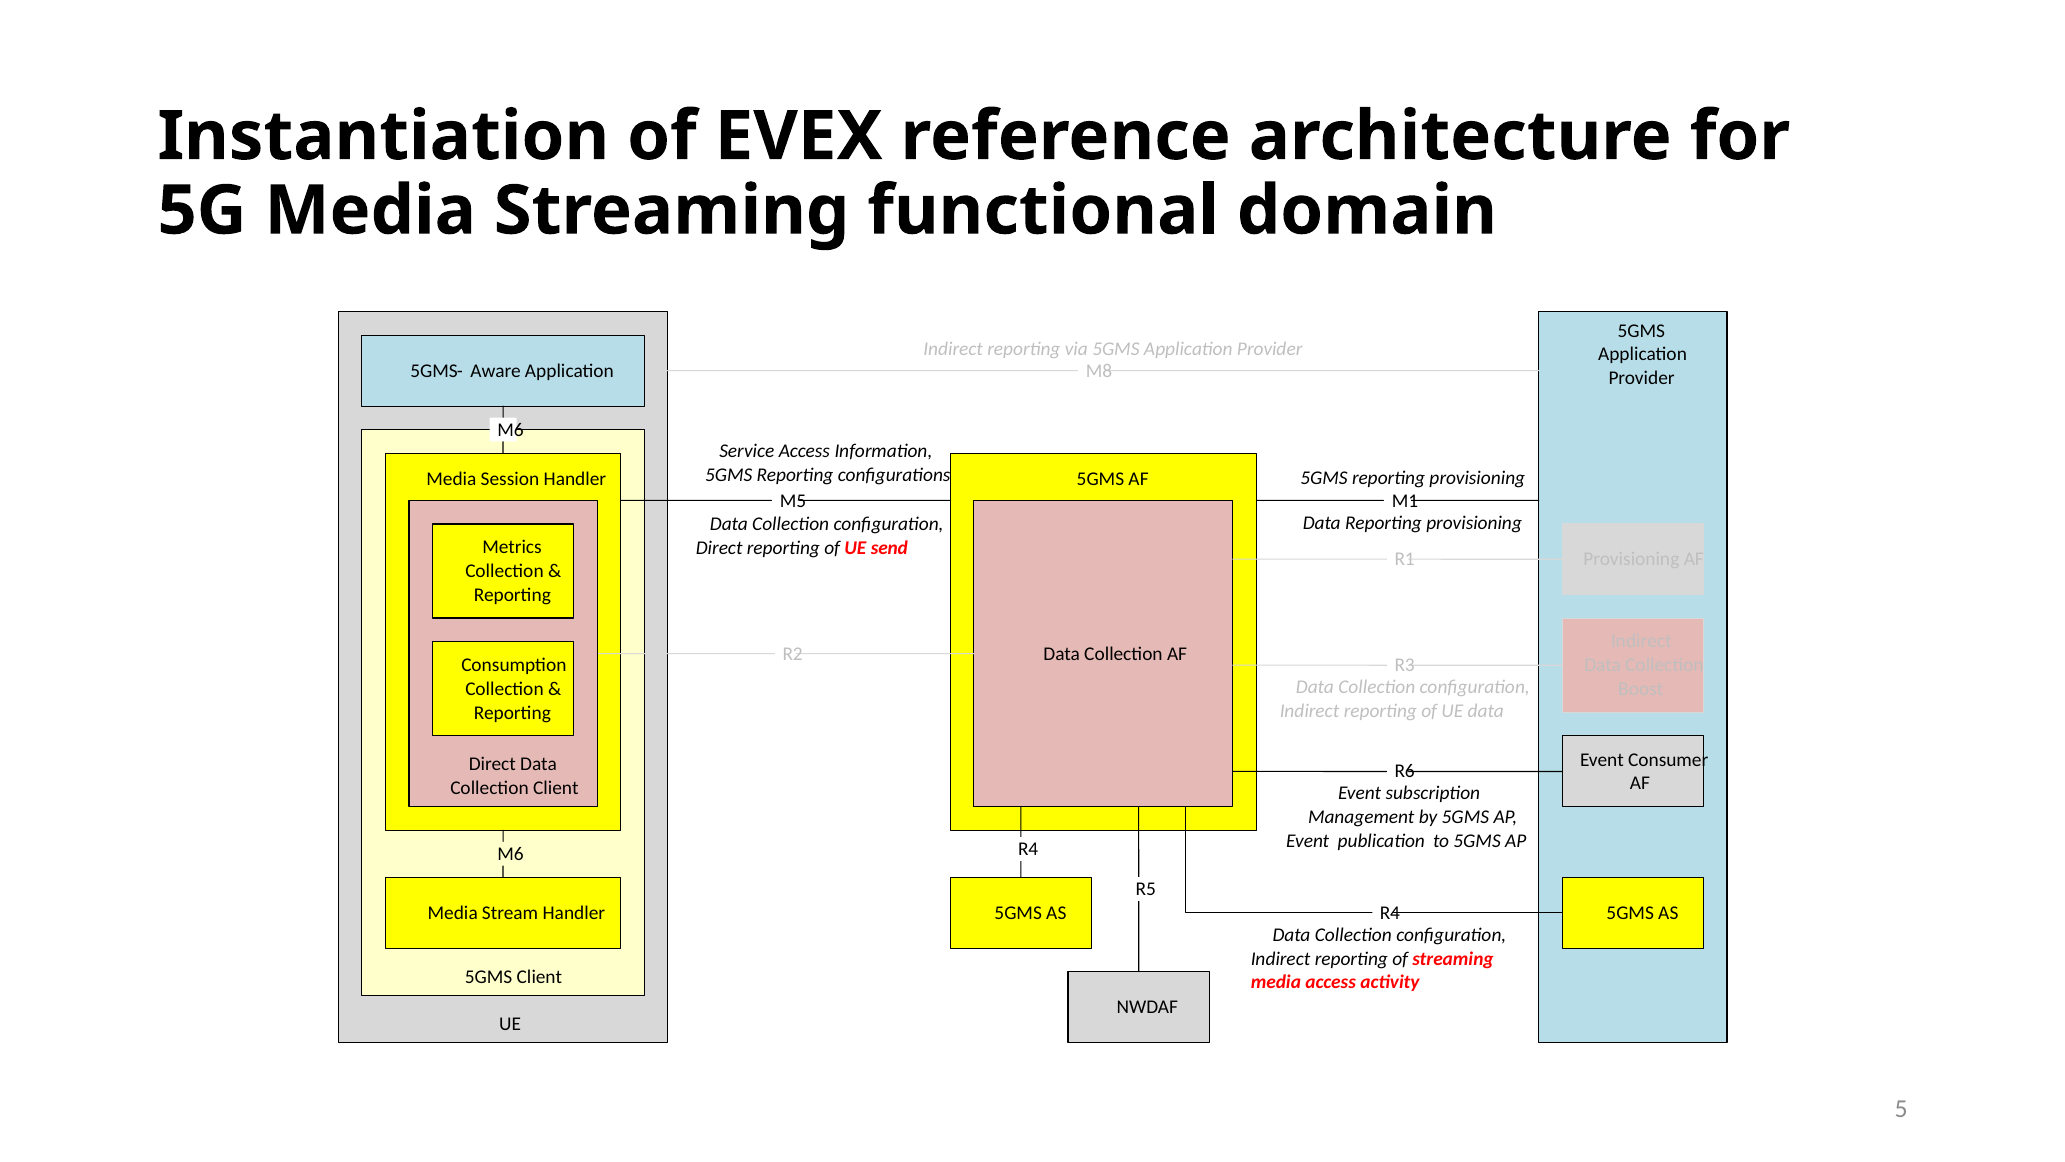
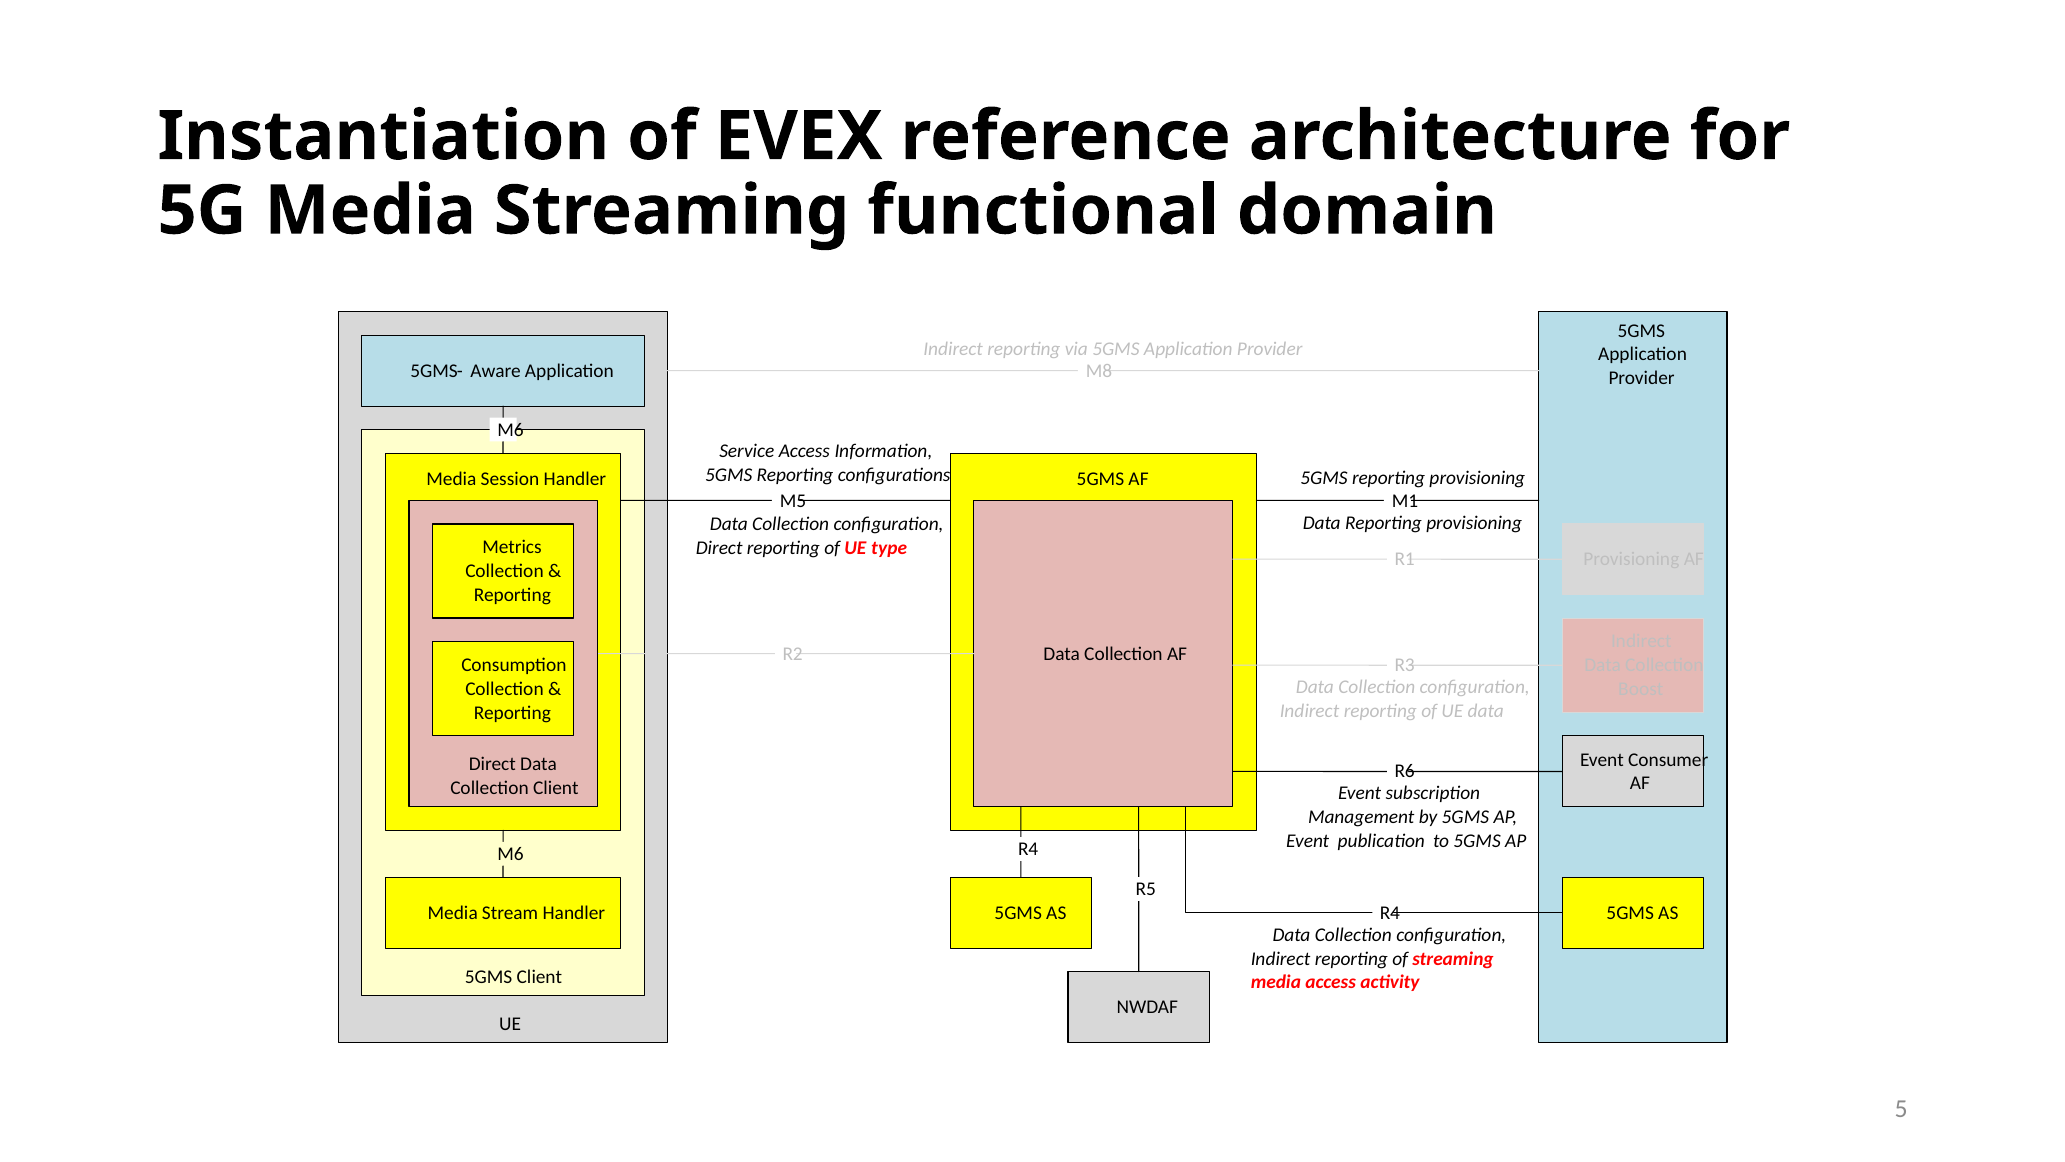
send: send -> type (889, 548)
